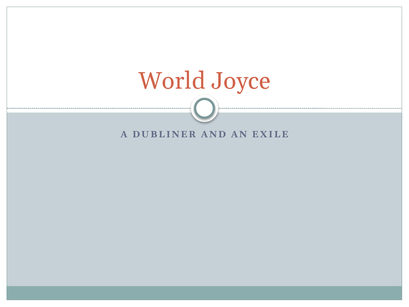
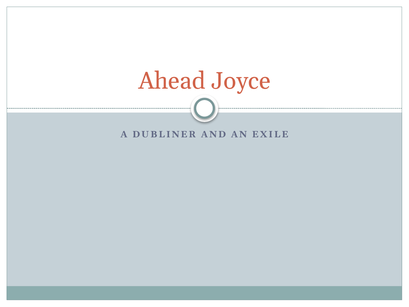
World: World -> Ahead (172, 81)
